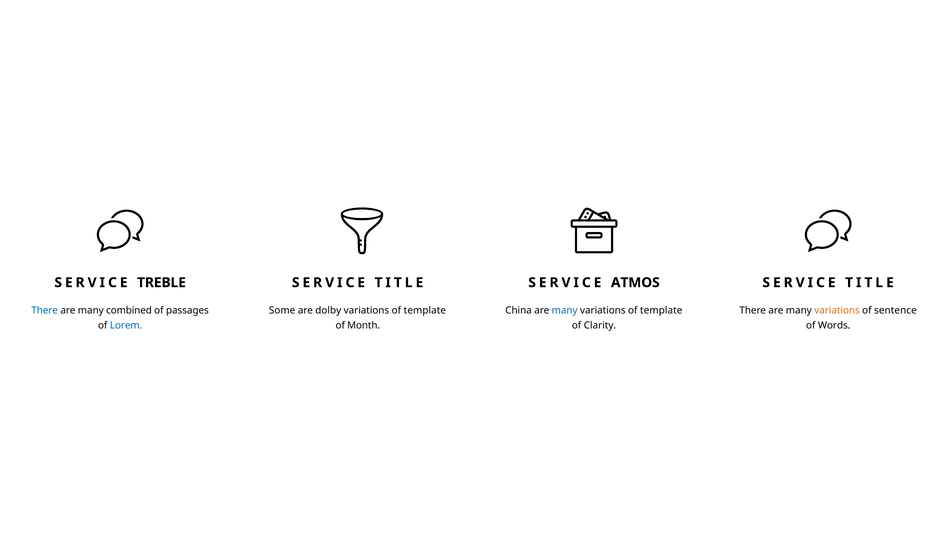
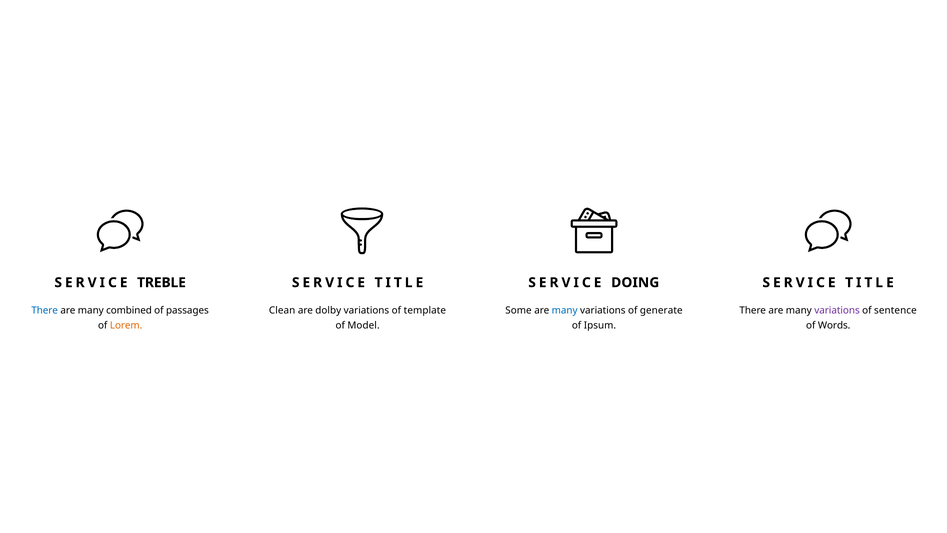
ATMOS: ATMOS -> DOING (635, 282)
Some: Some -> Clean (282, 310)
China: China -> Some (518, 310)
template: template -> generate (661, 310)
variations colour: orange -> purple (837, 310)
Lorem colour: blue -> orange (126, 326)
Month: Month -> Model (364, 326)
Clarity: Clarity -> Ipsum (600, 326)
